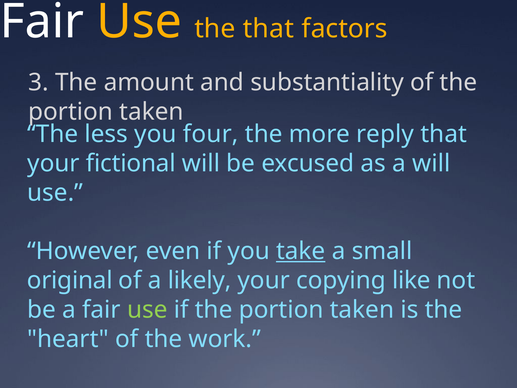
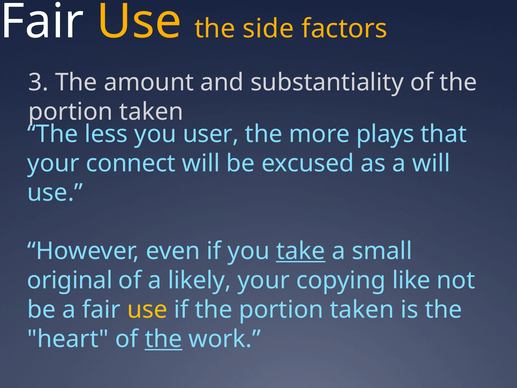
the that: that -> side (268, 29)
four: four -> user (211, 134)
reply: reply -> plays (385, 134)
fictional: fictional -> connect (131, 163)
use colour: light green -> yellow (147, 310)
the underline: none -> present (164, 339)
